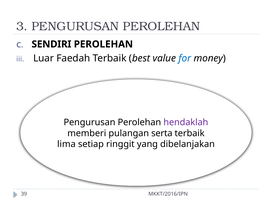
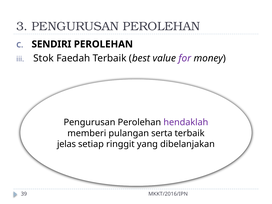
Luar: Luar -> Stok (44, 58)
for colour: blue -> purple (185, 58)
lima: lima -> jelas (66, 144)
